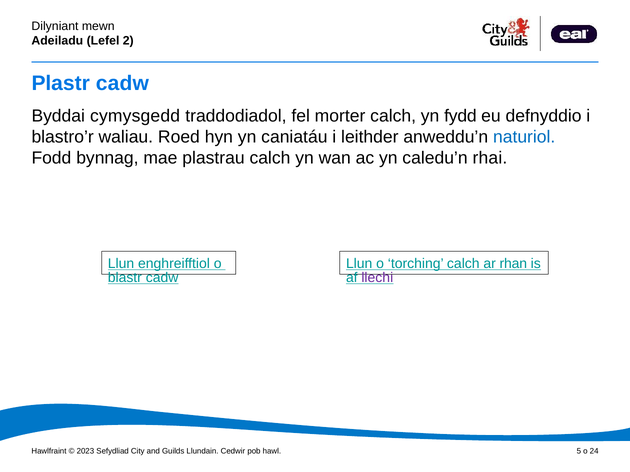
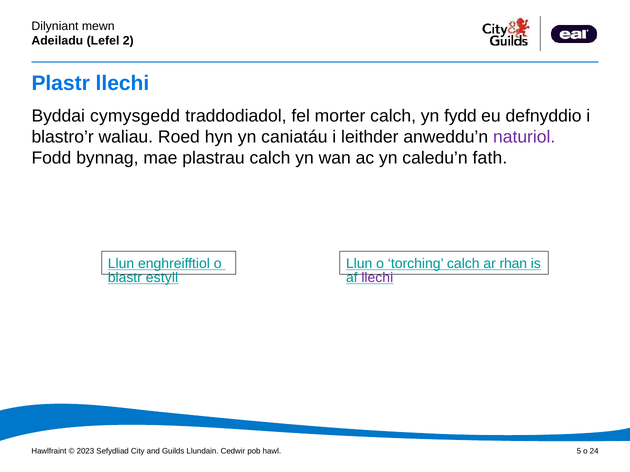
Plastr cadw: cadw -> llechi (122, 84)
naturiol colour: blue -> purple (524, 137)
rhai: rhai -> fath (490, 158)
blastr cadw: cadw -> estyll (162, 278)
